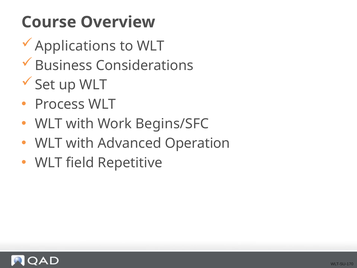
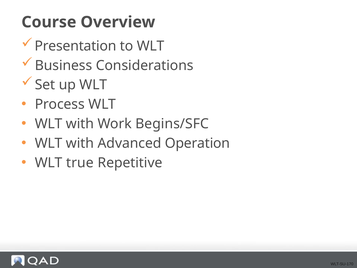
Applications: Applications -> Presentation (76, 46)
field: field -> true (80, 163)
